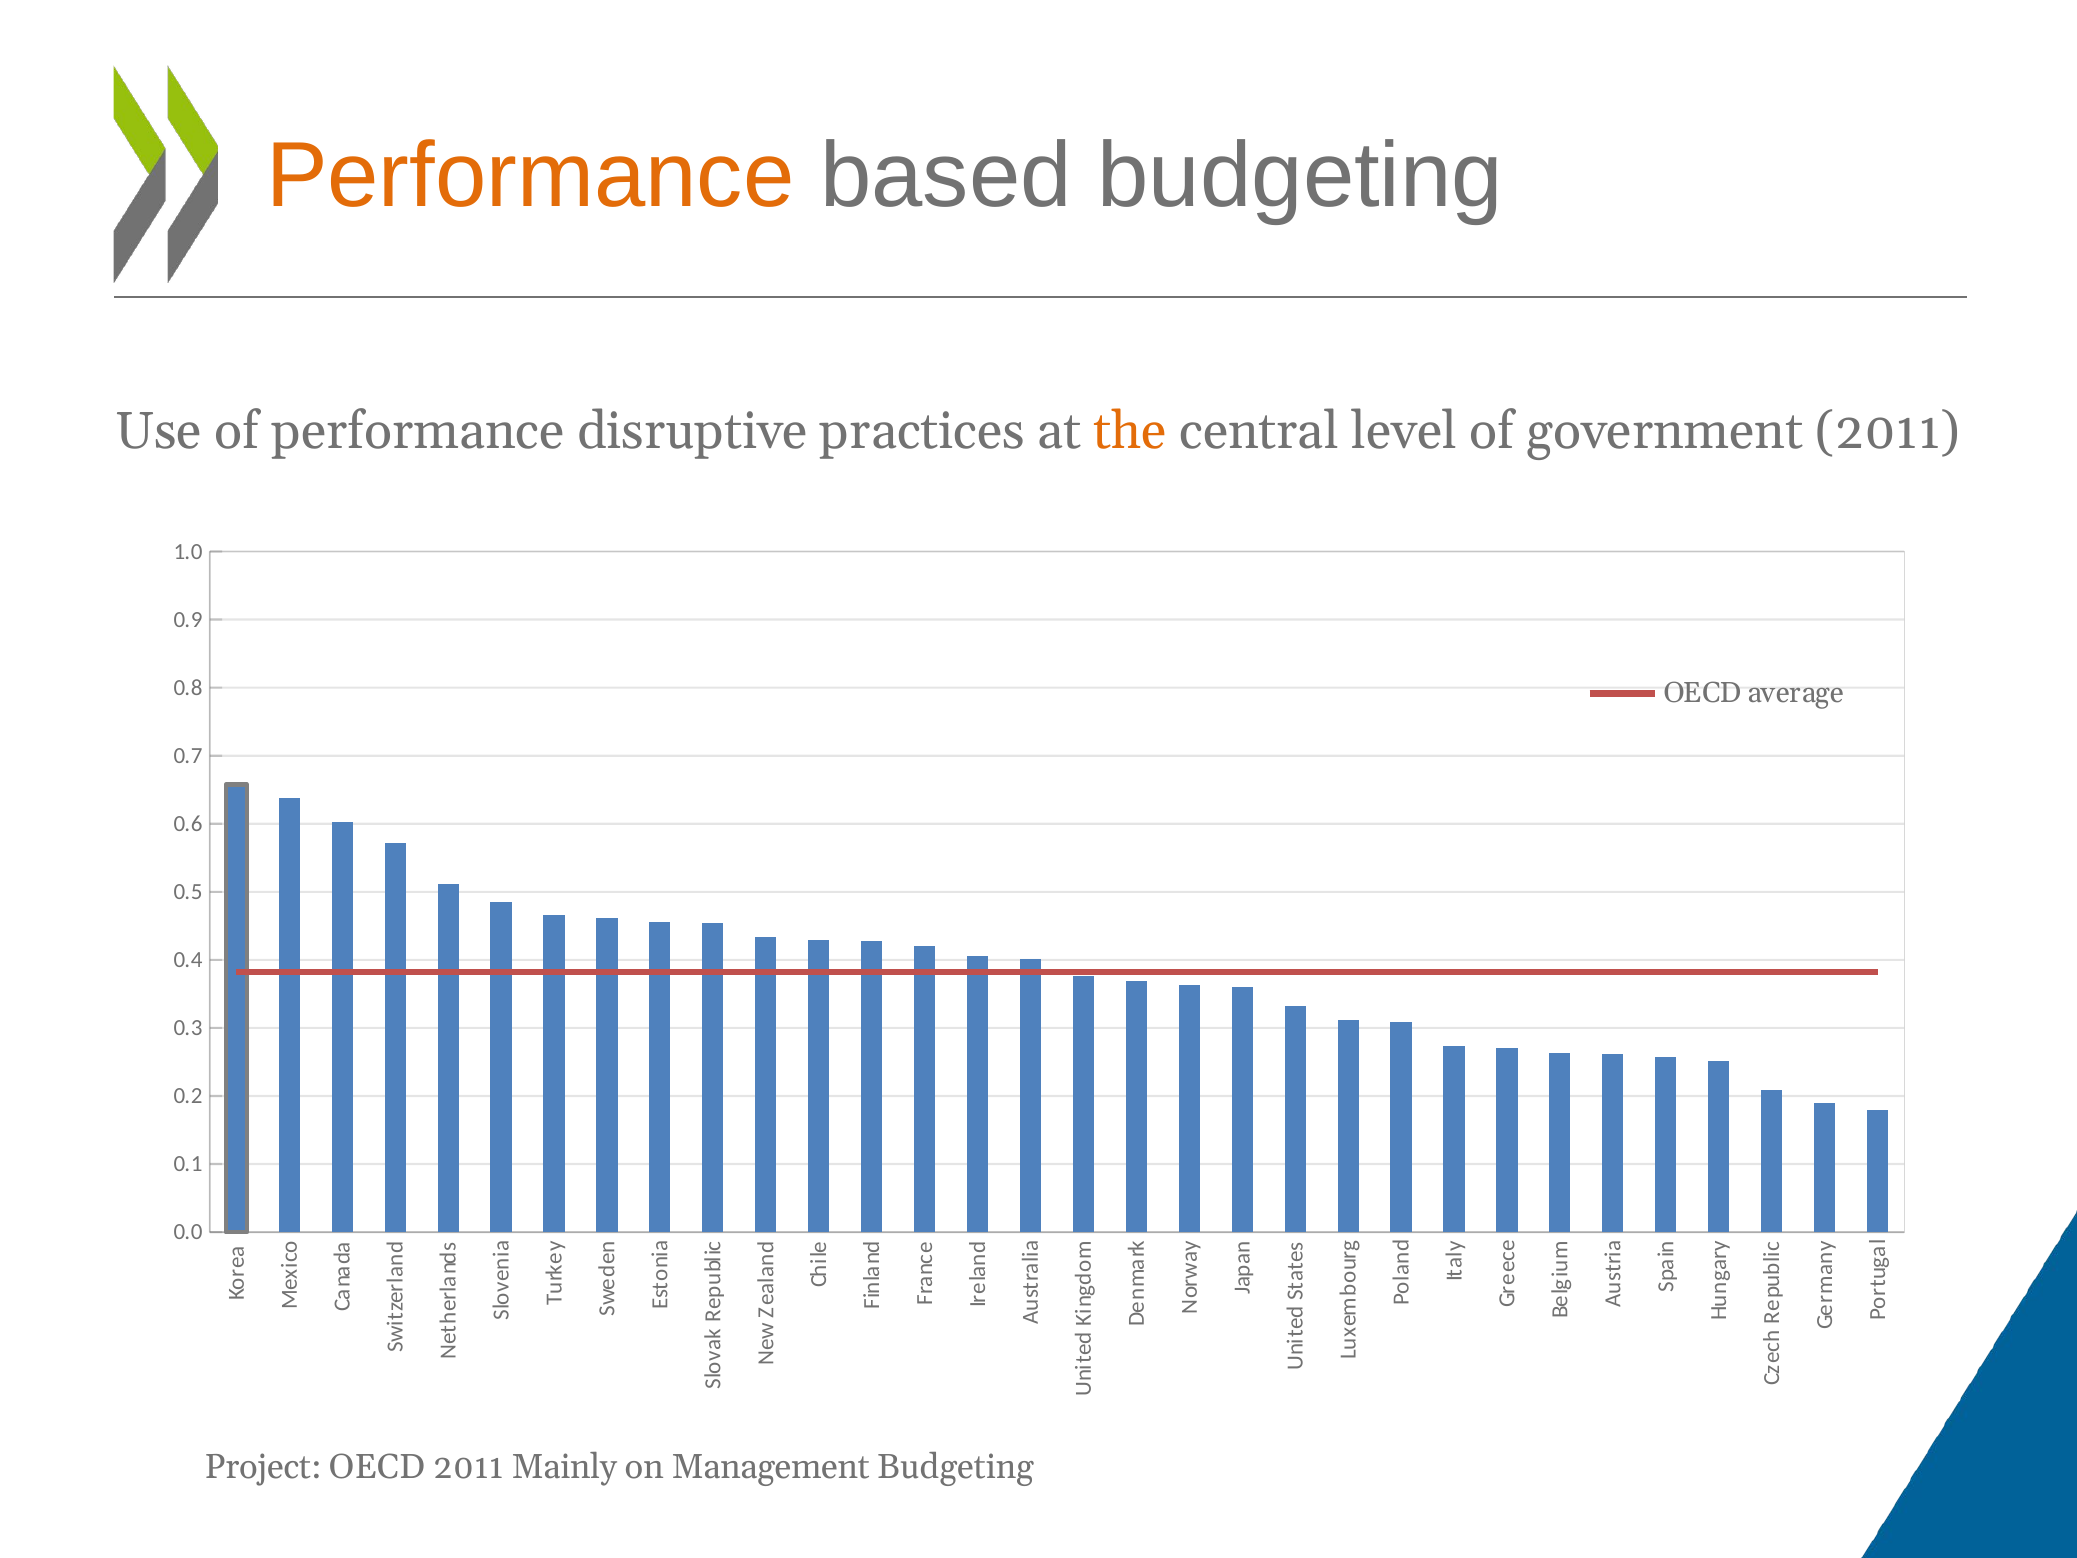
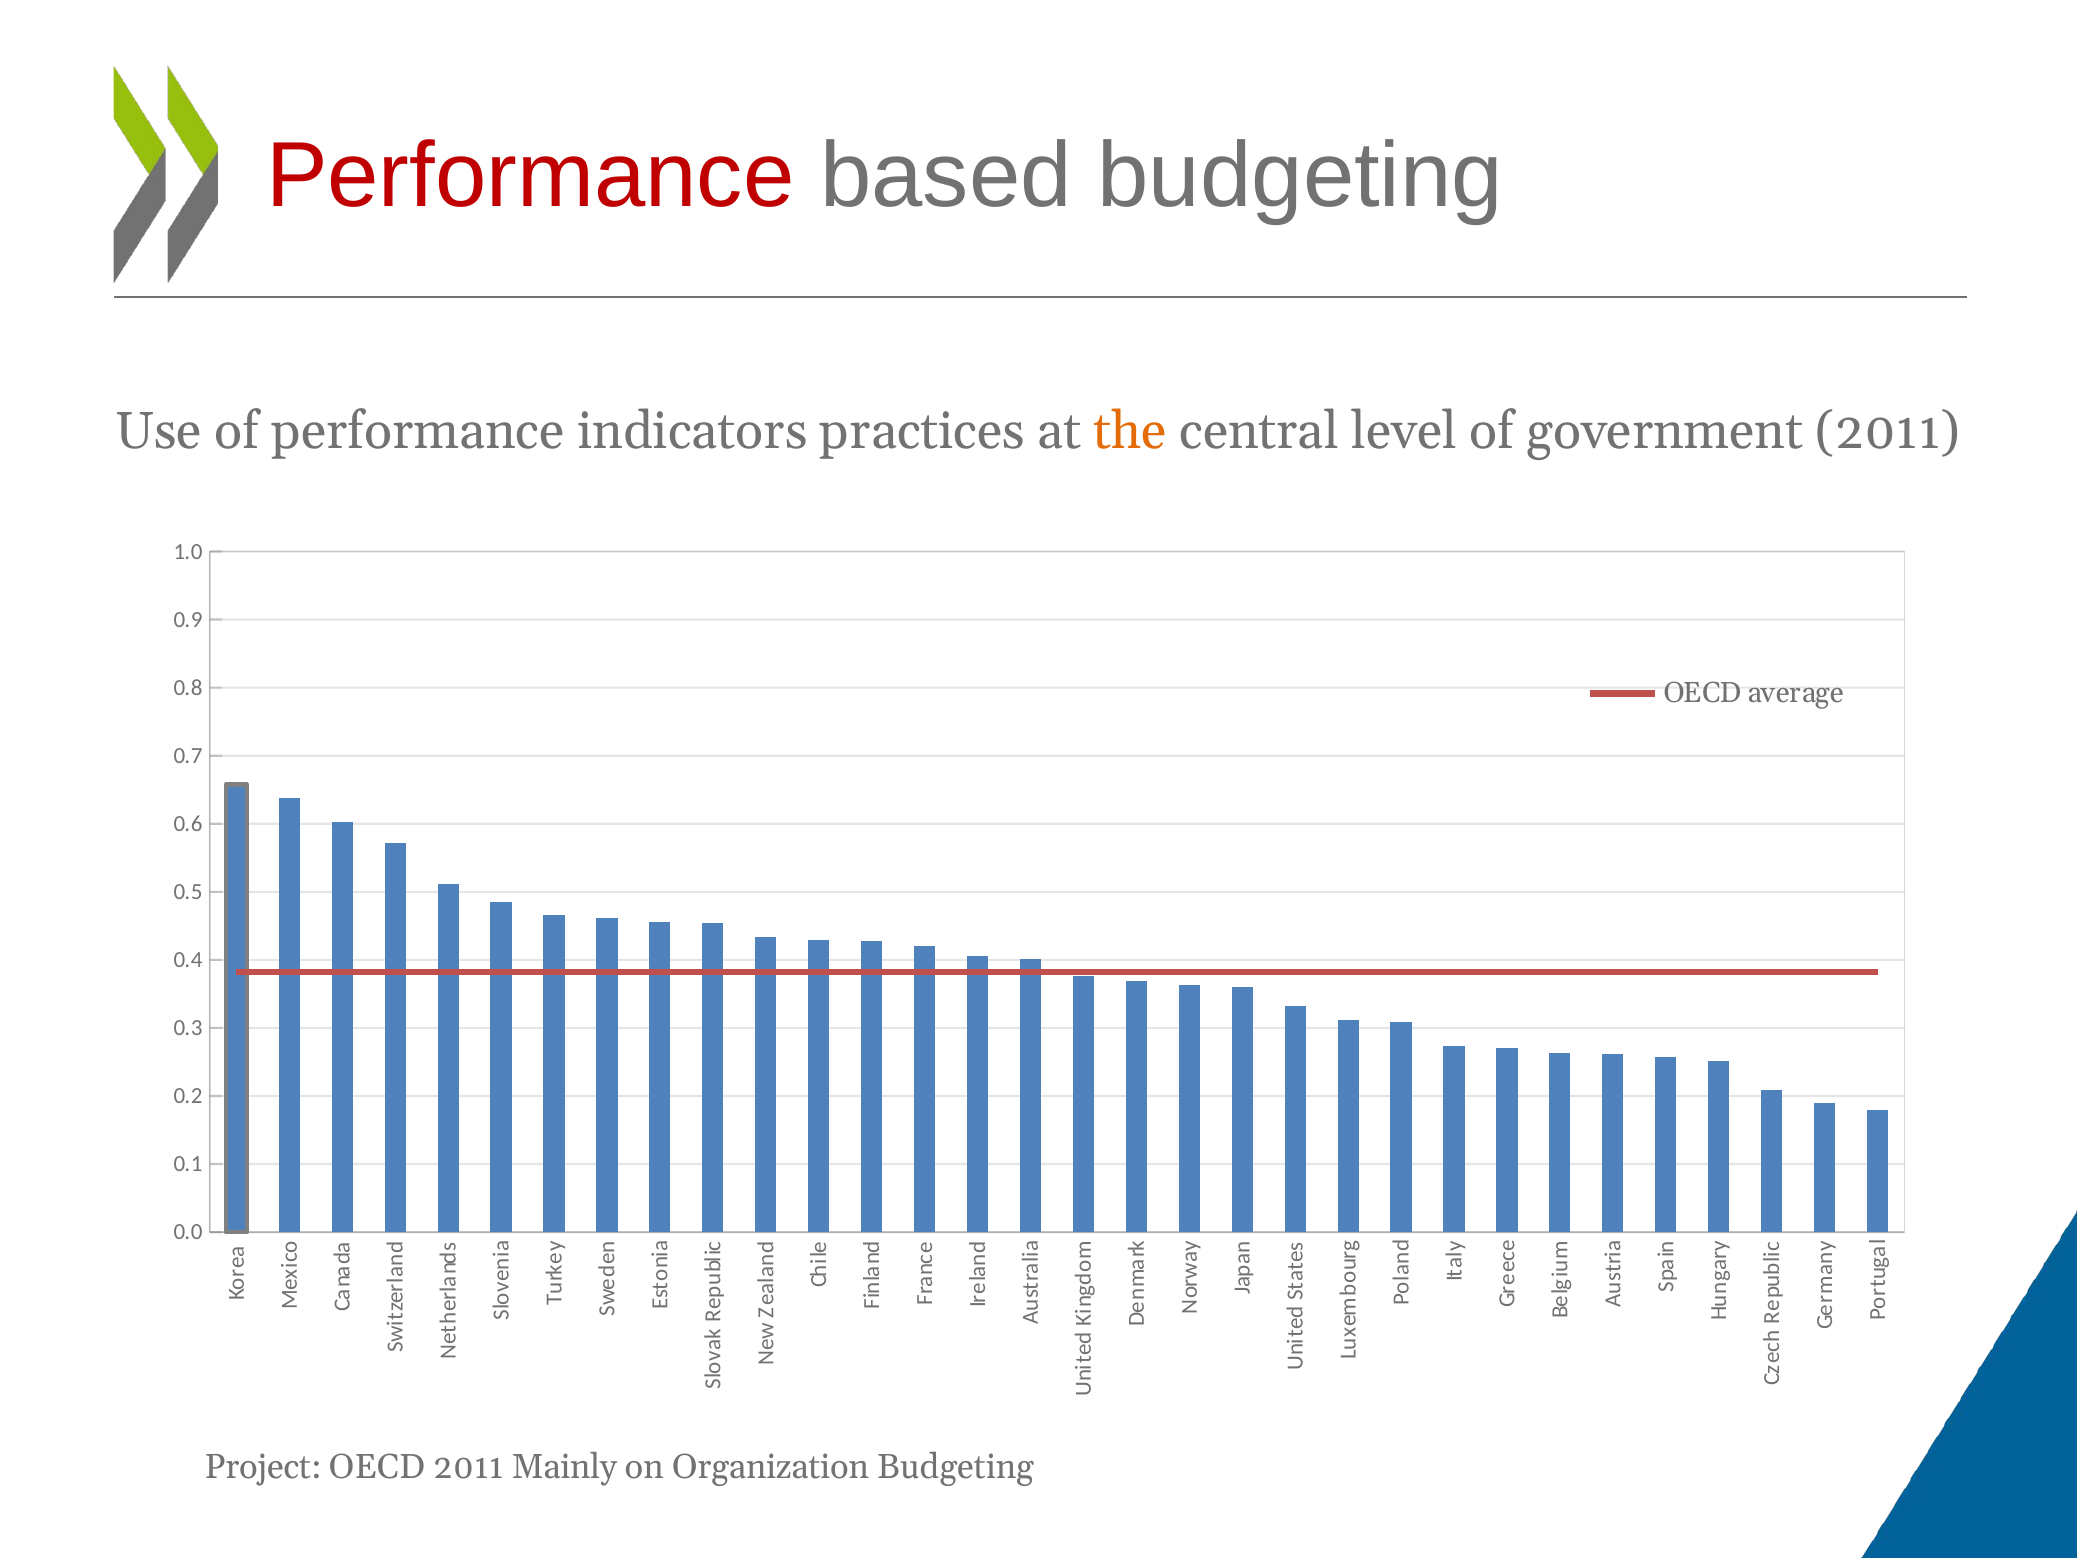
Performance colour: orange -> red (530, 176)
disruptive: disruptive -> indicators (692, 431)
Management: Management -> Organization (770, 1466)
